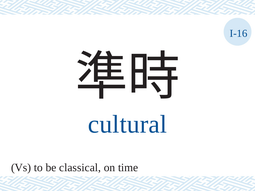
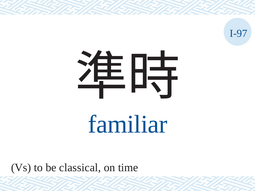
I-16: I-16 -> I-97 (239, 33)
cultural: cultural -> familiar (128, 124)
